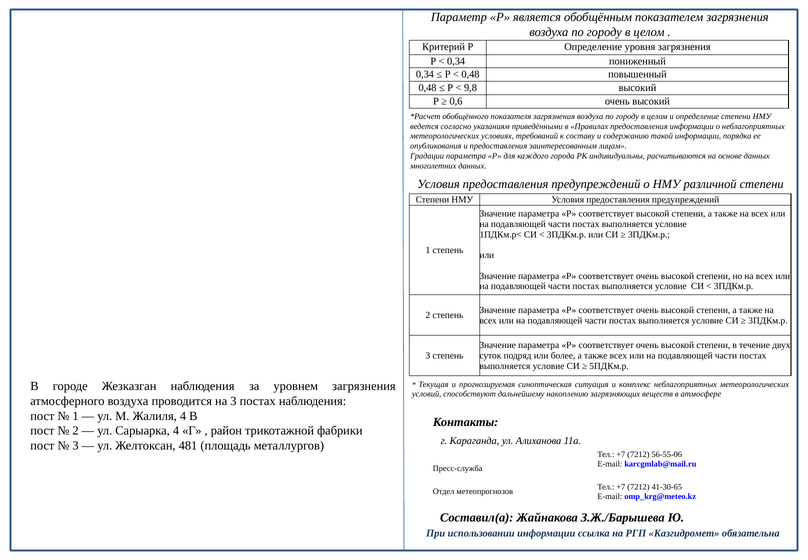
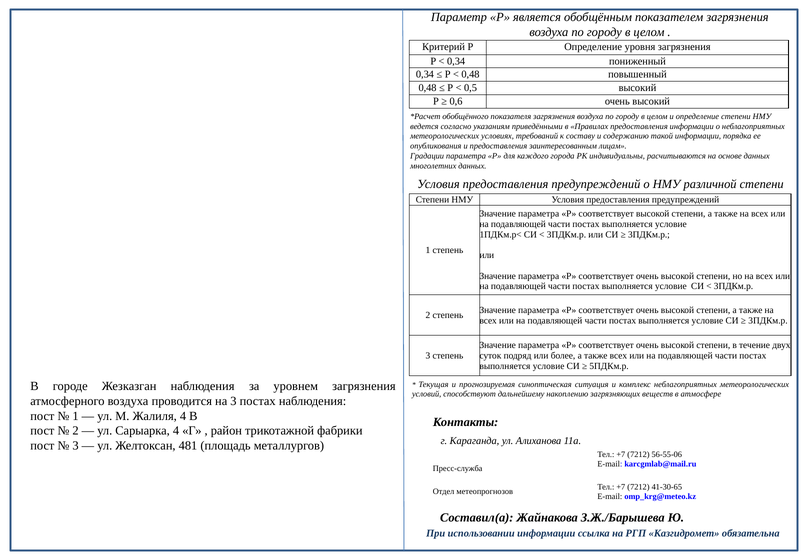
9,8: 9,8 -> 0,5 (470, 88)
